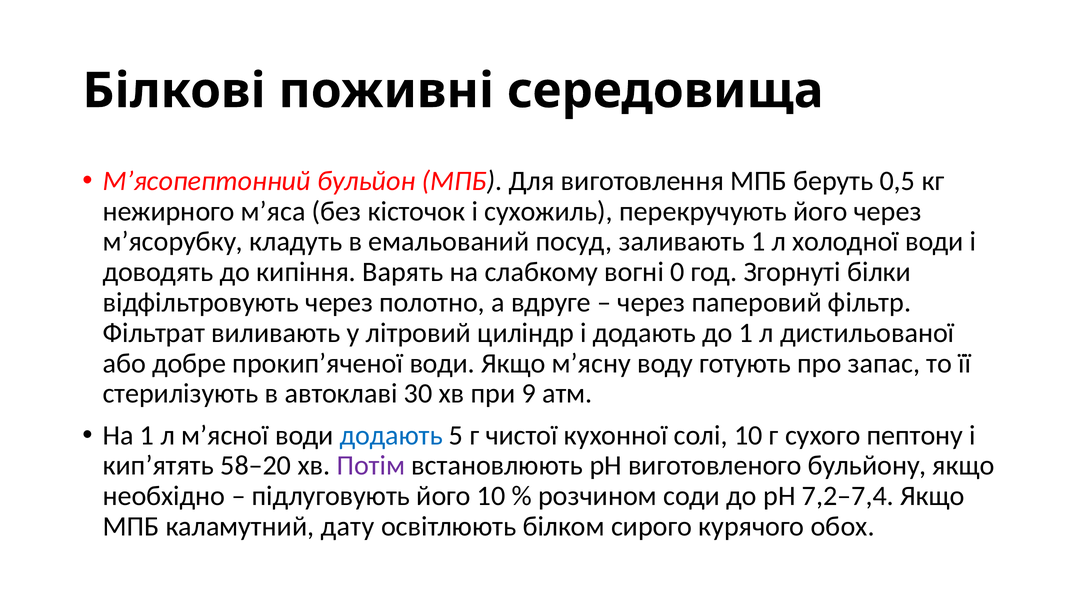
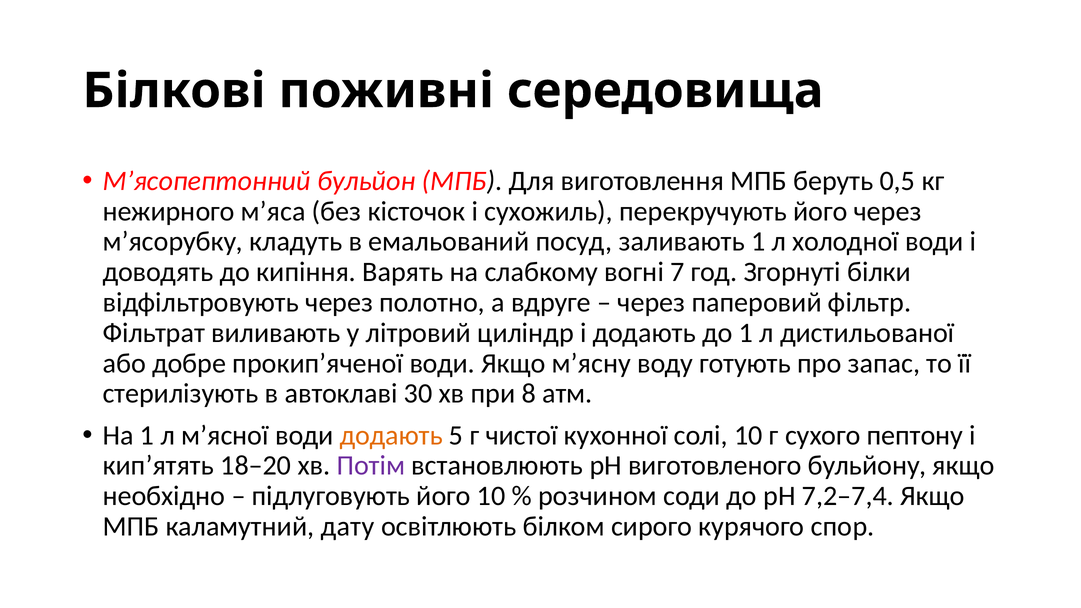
0: 0 -> 7 (677, 272)
9: 9 -> 8 (529, 394)
додають colour: blue -> orange (391, 435)
58–20: 58–20 -> 18–20 (256, 466)
обох: обох -> спор (843, 526)
